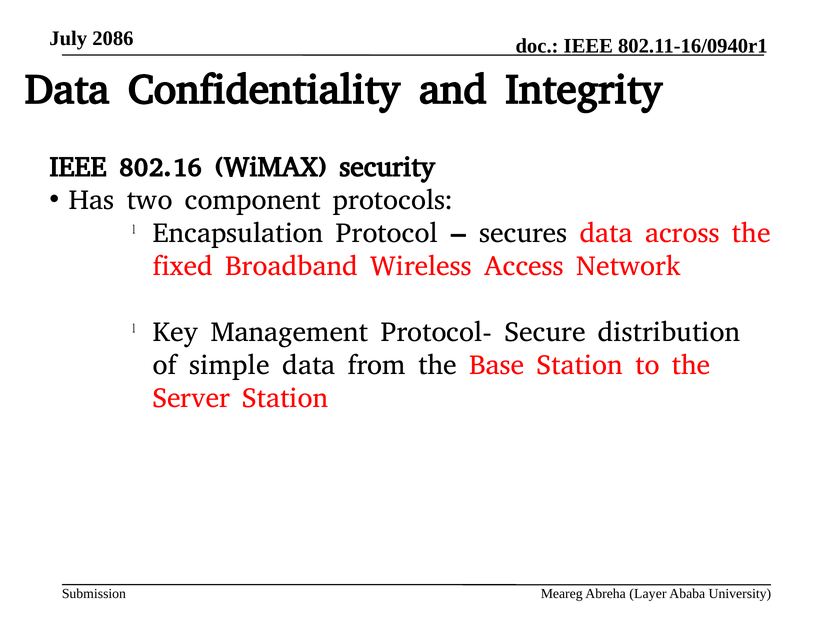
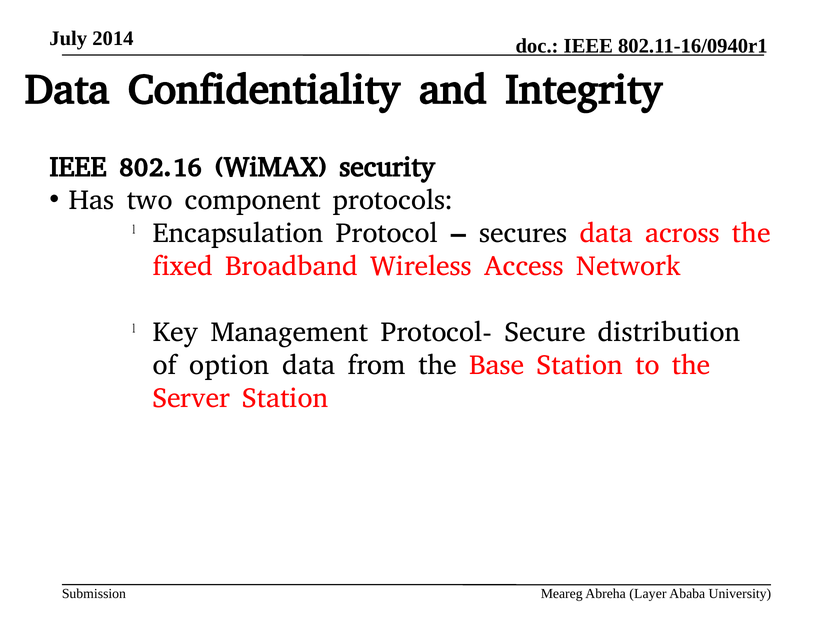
2086: 2086 -> 2014 (113, 39)
simple: simple -> option (229, 365)
